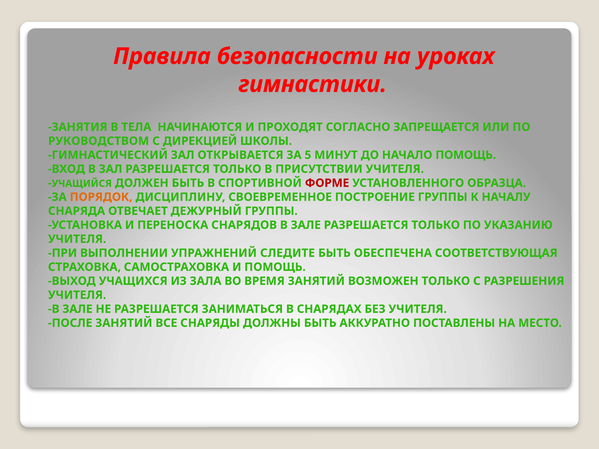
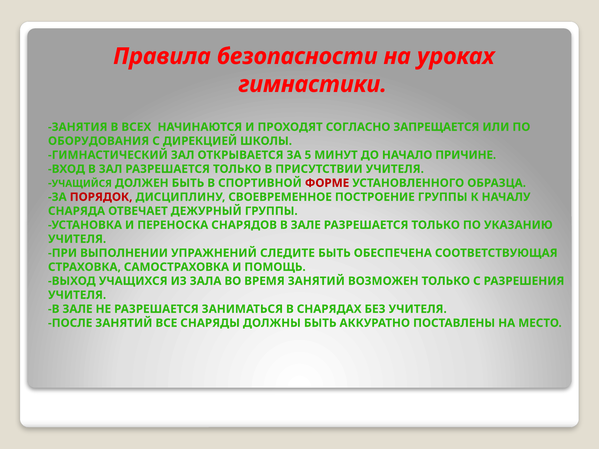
ТЕЛА: ТЕЛА -> ВСЕХ (136, 127)
РУКОВОДСТВОМ: РУКОВОДСТВОМ -> ОБОРУДОВАНИЯ (99, 141)
НАЧАЛО ПОМОЩЬ: ПОМОЩЬ -> ПРИЧИНЕ (466, 155)
ПОРЯДОК colour: orange -> red (101, 197)
